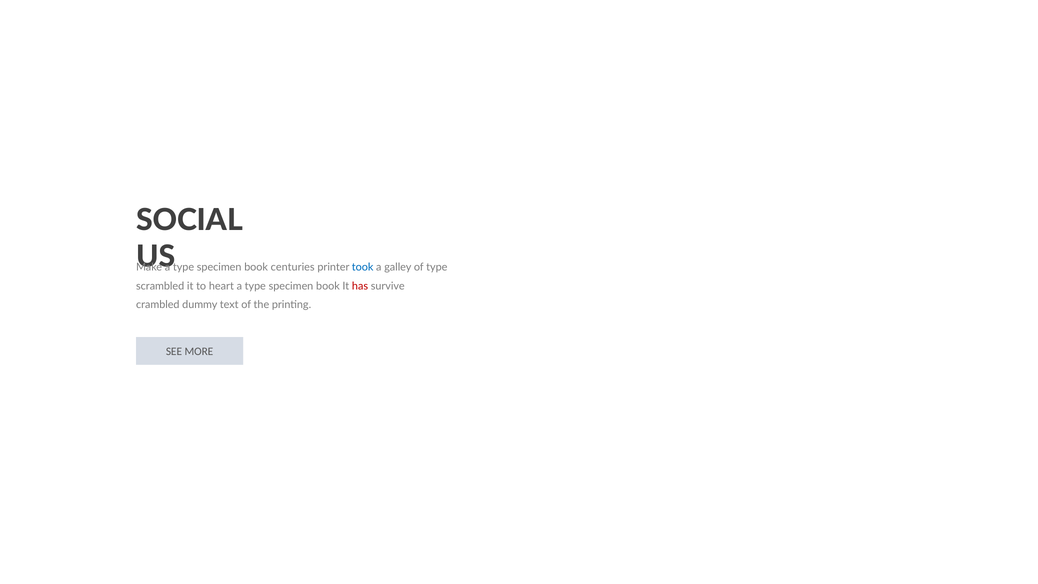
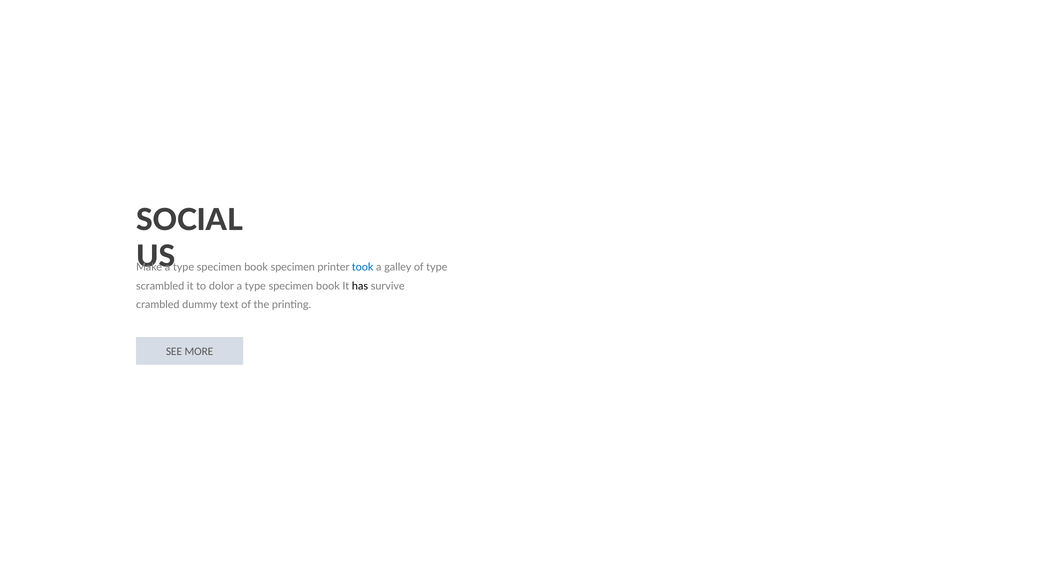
book centuries: centuries -> specimen (293, 267)
heart: heart -> dolor (221, 286)
has colour: red -> black (360, 286)
